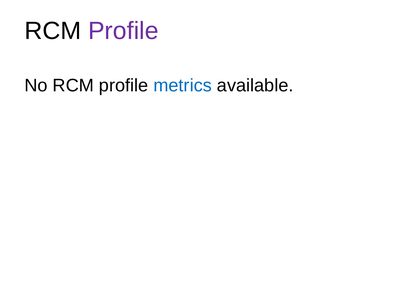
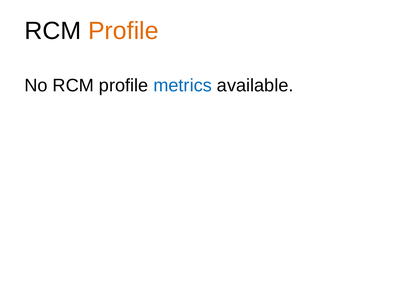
Profile colour: purple -> orange (123, 31)
